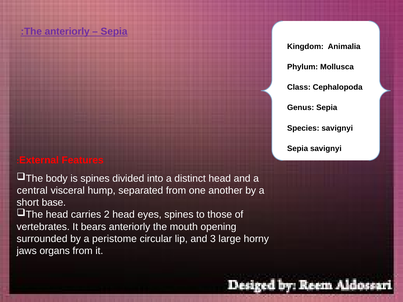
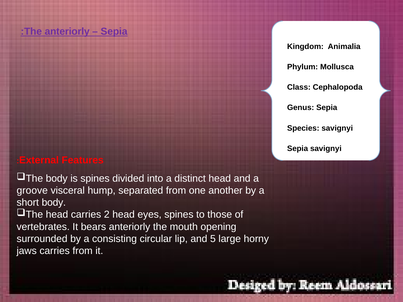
central: central -> groove (32, 191)
short base: base -> body (54, 203)
peristome: peristome -> consisting (115, 239)
3: 3 -> 5 (213, 239)
jaws organs: organs -> carries (55, 251)
